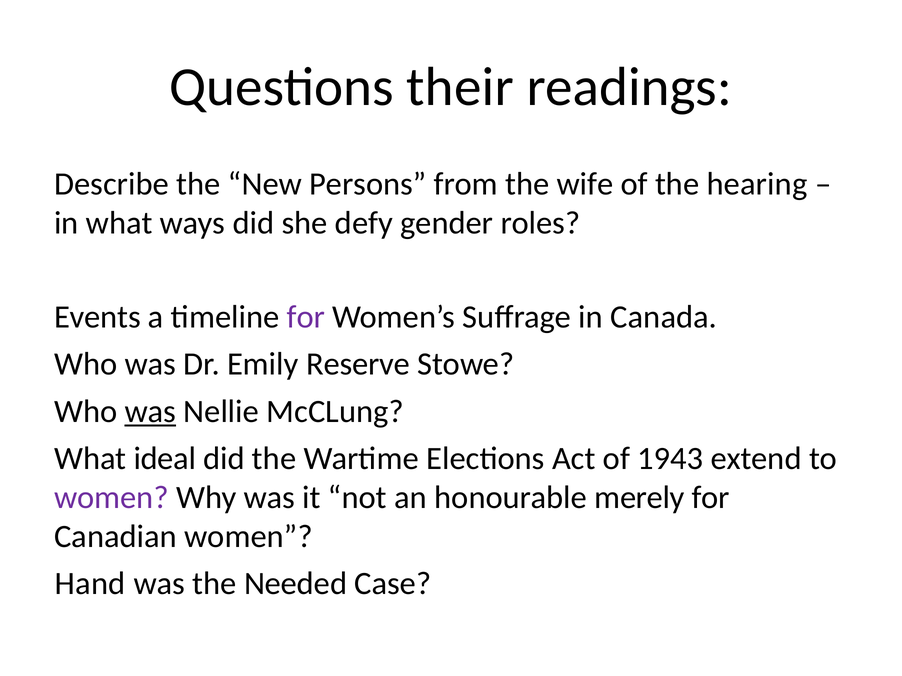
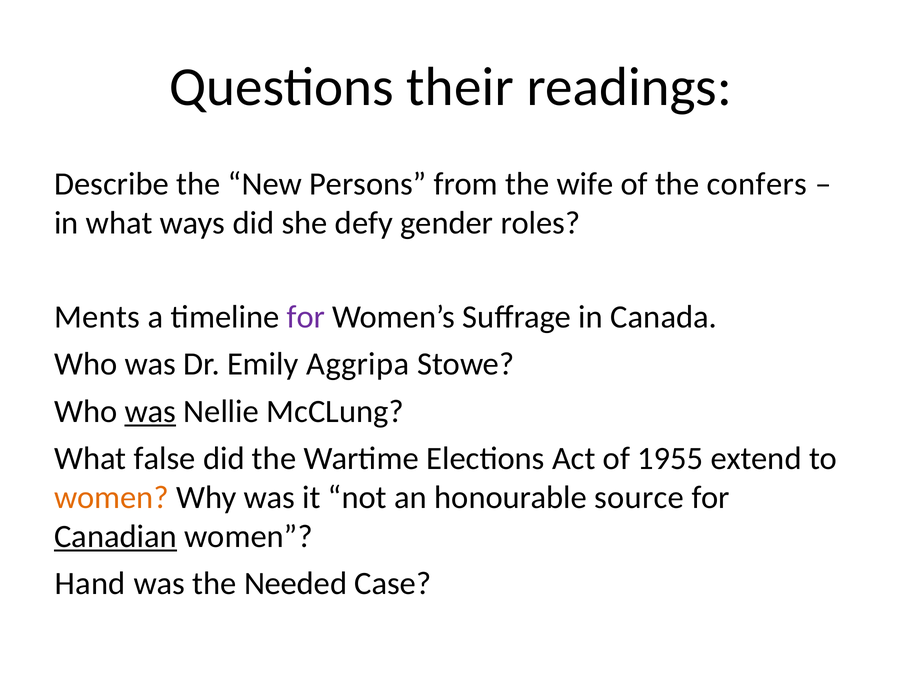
hearing: hearing -> confers (757, 184)
Events: Events -> Ments (97, 317)
Reserve: Reserve -> Aggripa (358, 365)
ideal: ideal -> false (165, 459)
1943: 1943 -> 1955 (670, 459)
women colour: purple -> orange (111, 498)
merely: merely -> source (639, 498)
Canadian underline: none -> present (116, 537)
